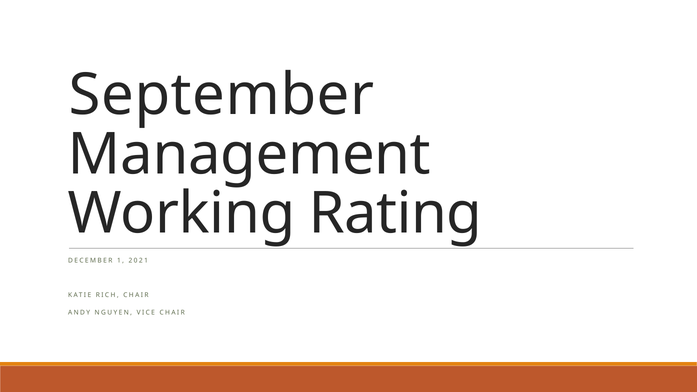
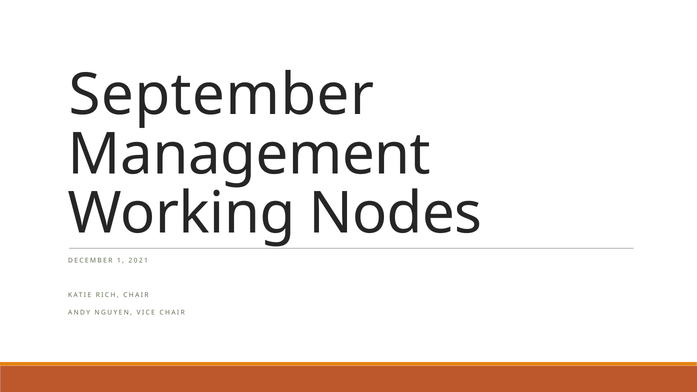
Rating: Rating -> Nodes (395, 214)
